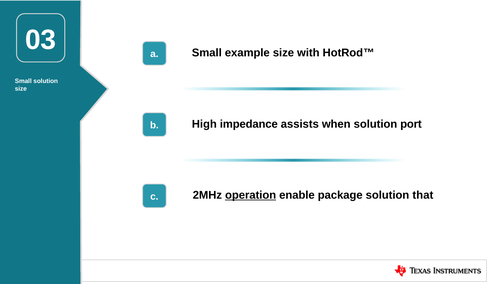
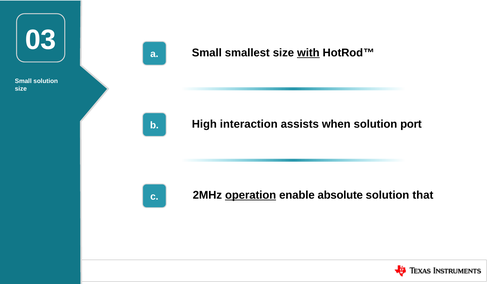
example: example -> smallest (247, 53)
with underline: none -> present (308, 53)
impedance: impedance -> interaction (249, 124)
package: package -> absolute (340, 195)
